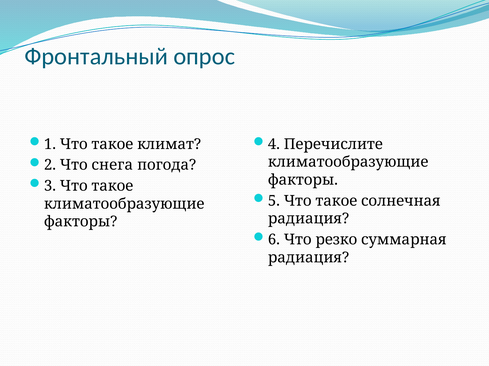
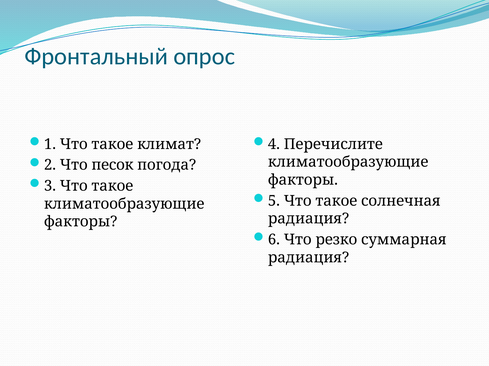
снега: снега -> песок (112, 165)
